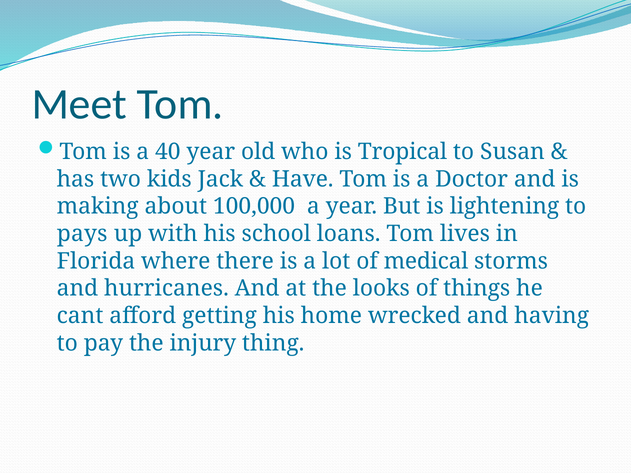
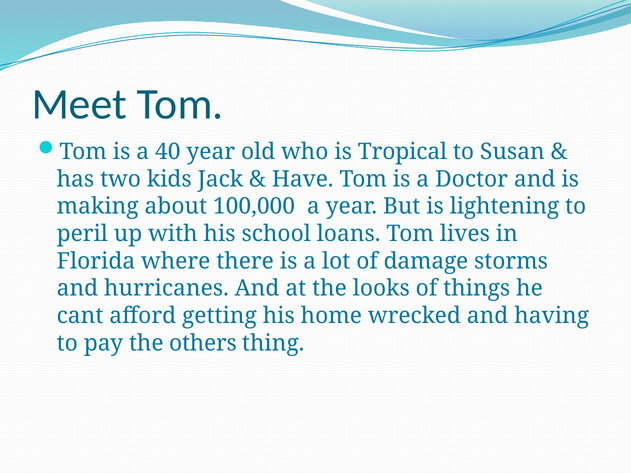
pays: pays -> peril (82, 234)
medical: medical -> damage (426, 261)
injury: injury -> others (203, 343)
